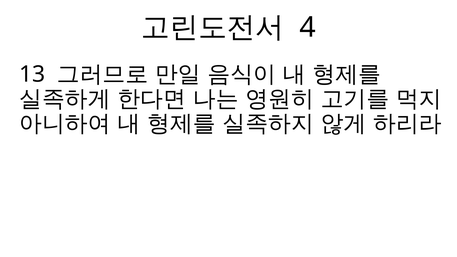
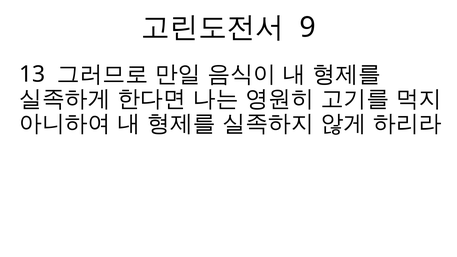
4: 4 -> 9 (308, 28)
